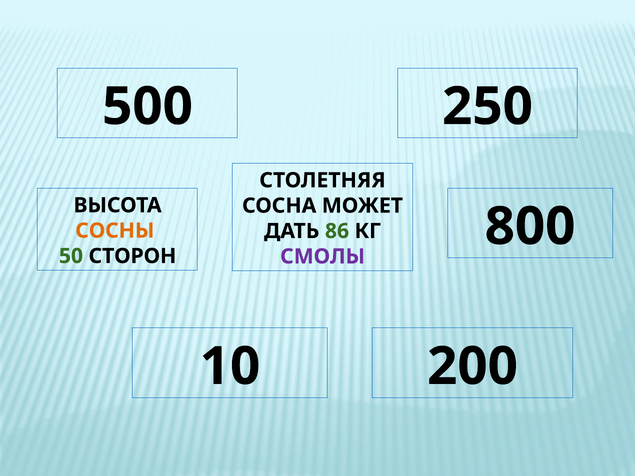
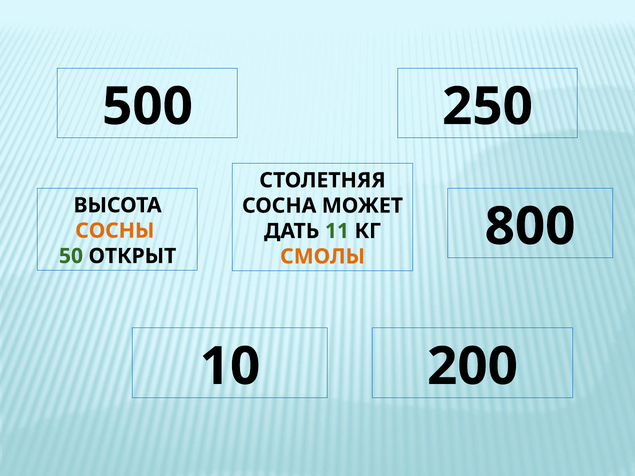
86: 86 -> 11 (337, 231)
СТОРОН: СТОРОН -> ОТКРЫТ (132, 256)
СМОЛЫ colour: purple -> orange (323, 257)
